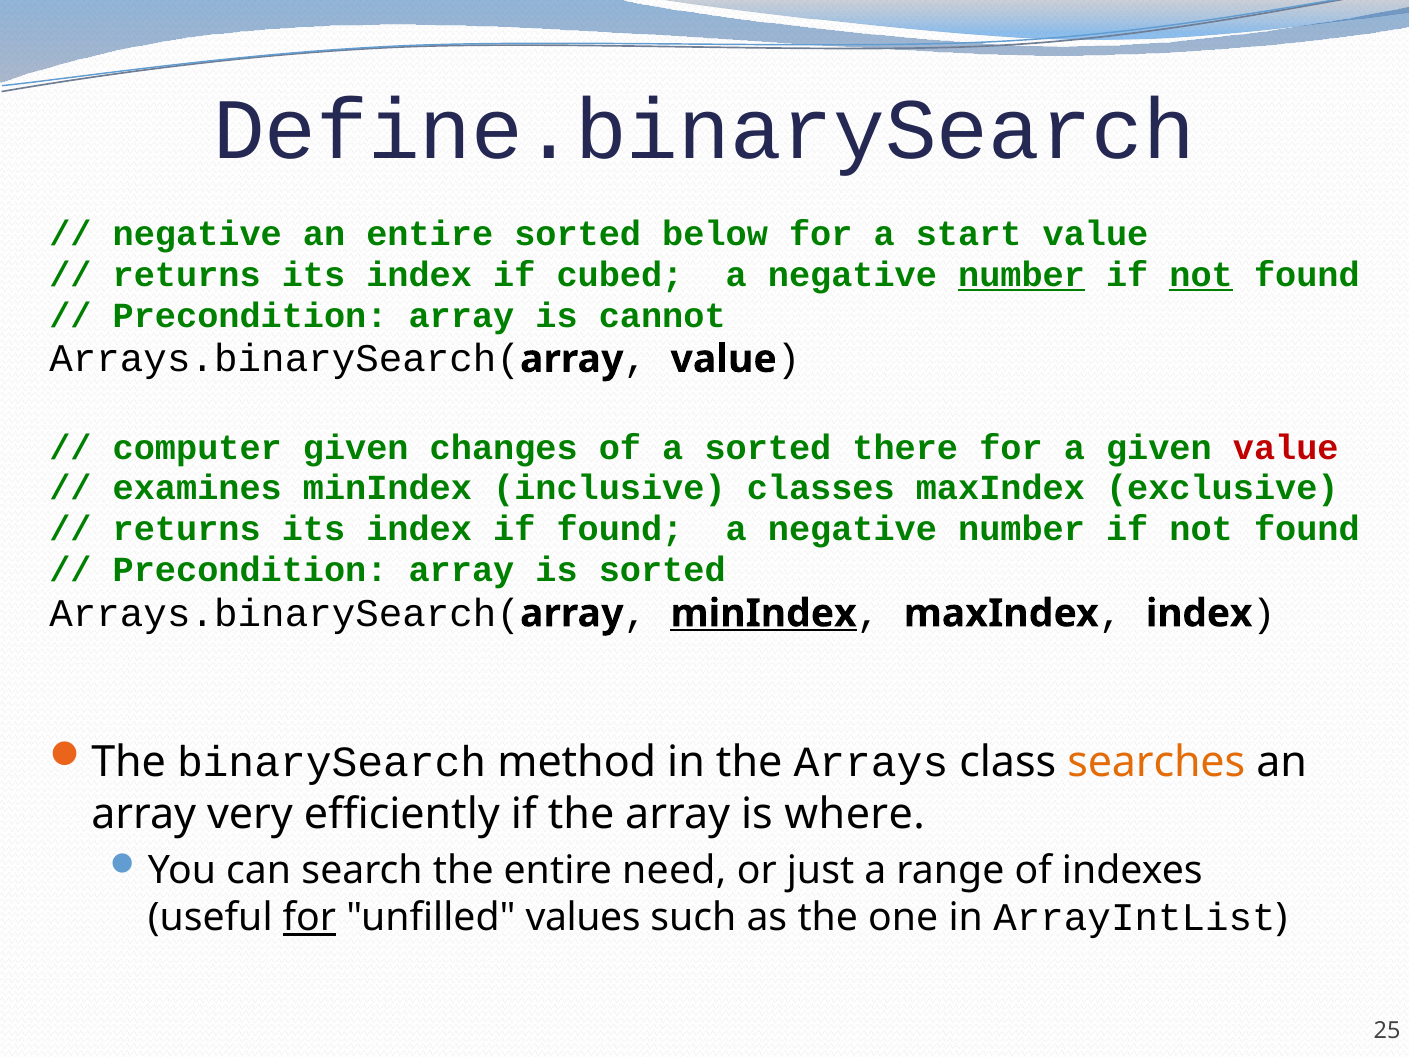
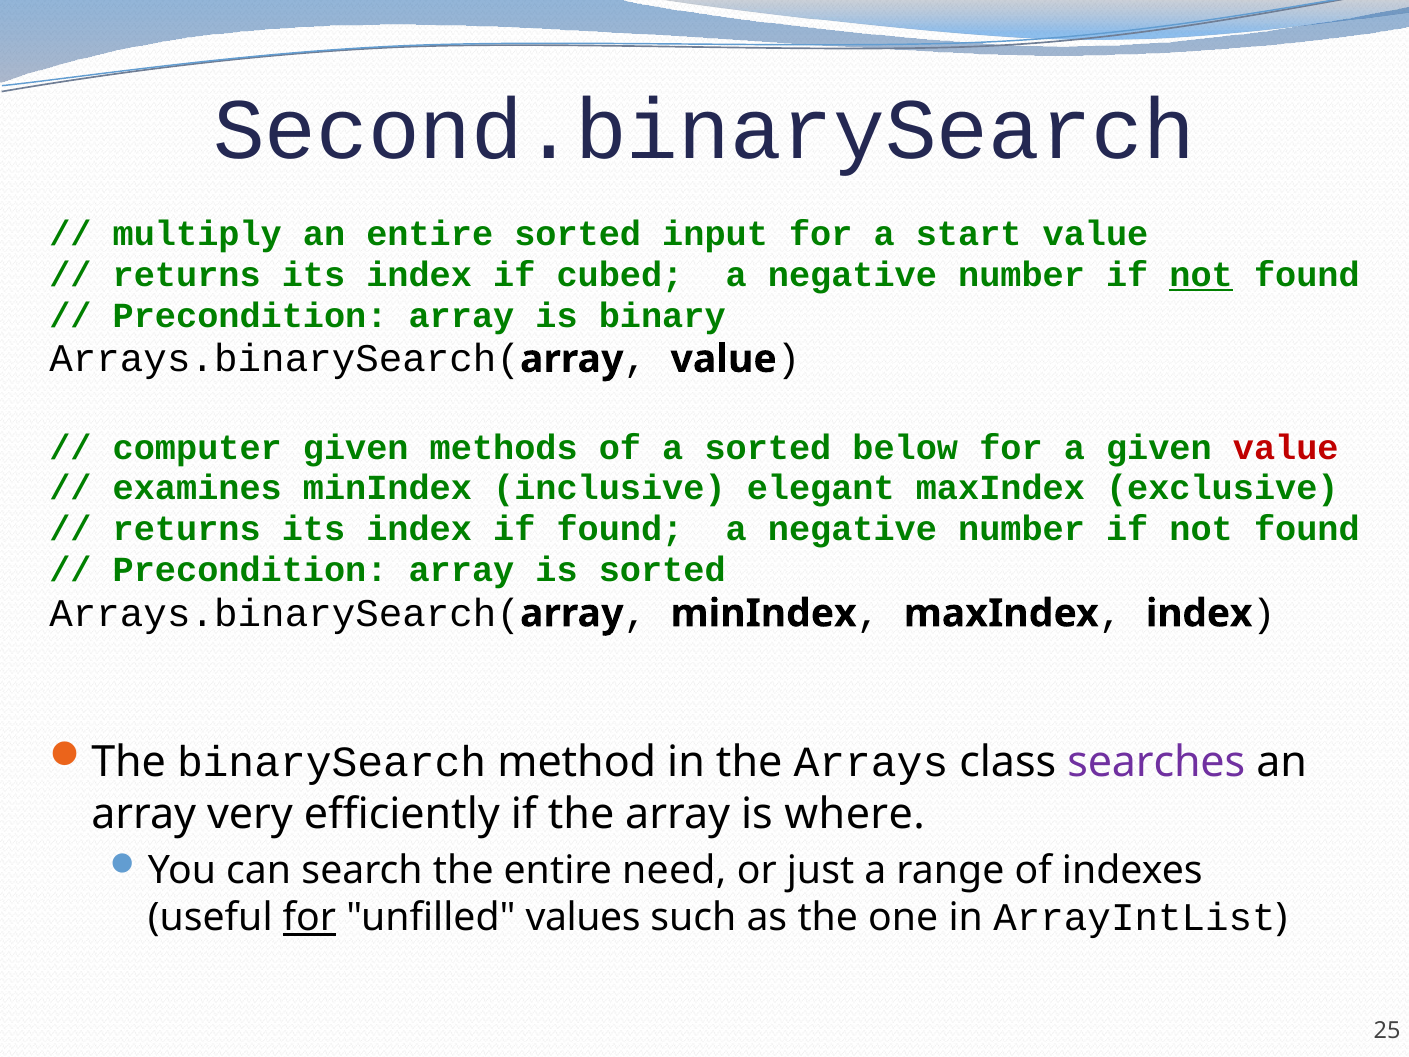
Define.binarySearch: Define.binarySearch -> Second.binarySearch (704, 130)
negative: negative -> multiply (197, 234)
below: below -> input (715, 234)
number underline: present -> none (1022, 275)
cannot: cannot -> binary (662, 316)
changes: changes -> methods (504, 447)
there: there -> below (905, 447)
classes: classes -> elegant (821, 488)
minIndex underline: present -> none (764, 613)
searches colour: orange -> purple (1156, 762)
